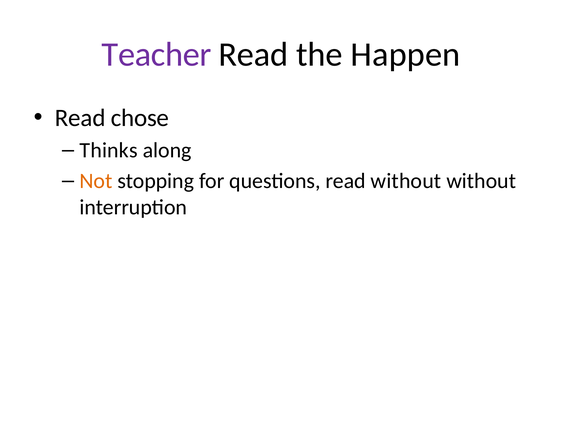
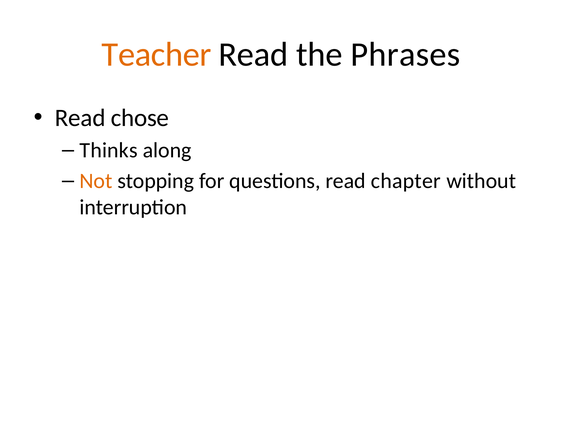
Teacher colour: purple -> orange (157, 55)
Happen: Happen -> Phrases (405, 55)
read without: without -> chapter (406, 181)
